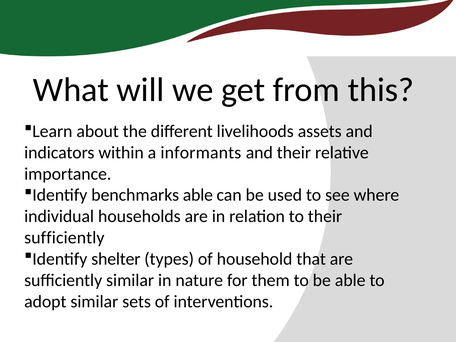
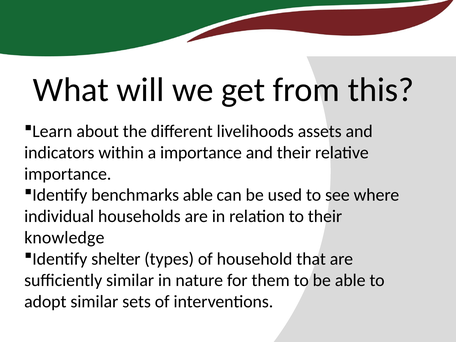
a informants: informants -> importance (201, 153)
sufficiently: sufficiently -> knowledge (64, 238)
